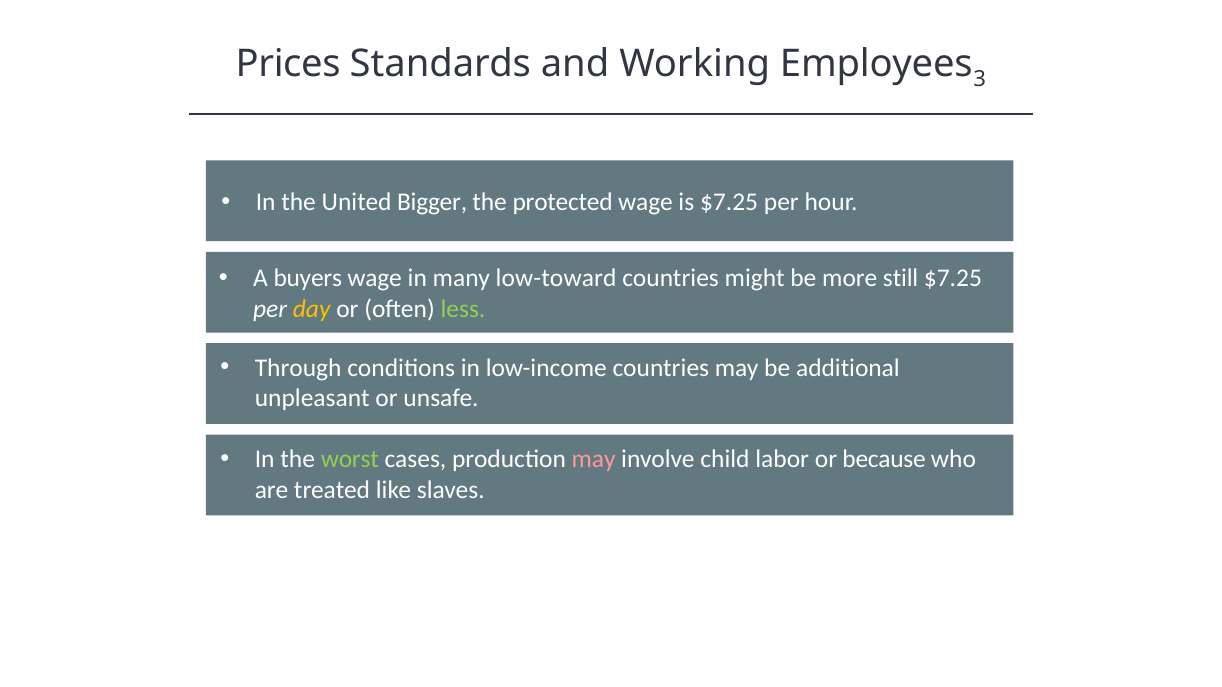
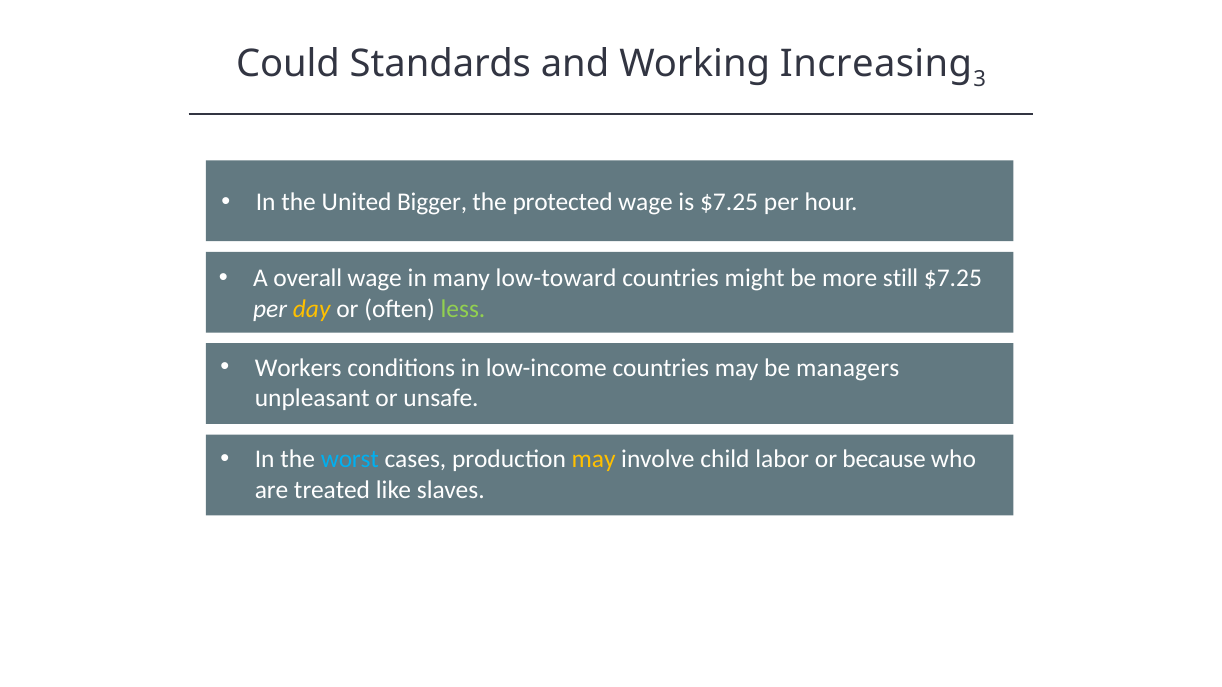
Prices: Prices -> Could (288, 64)
Employees: Employees -> Increasing (876, 64)
buyers: buyers -> overall (308, 278)
Through: Through -> Workers (298, 368)
additional: additional -> managers (848, 368)
worst colour: light green -> light blue (350, 460)
may colour: pink -> yellow (594, 460)
